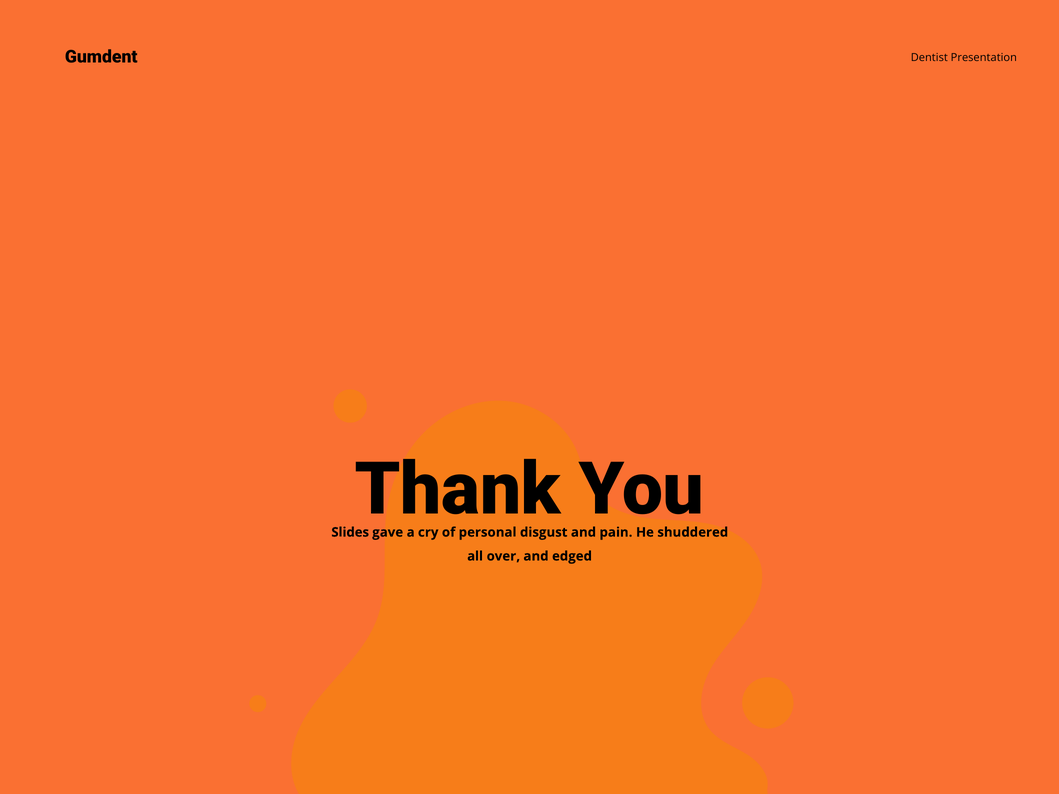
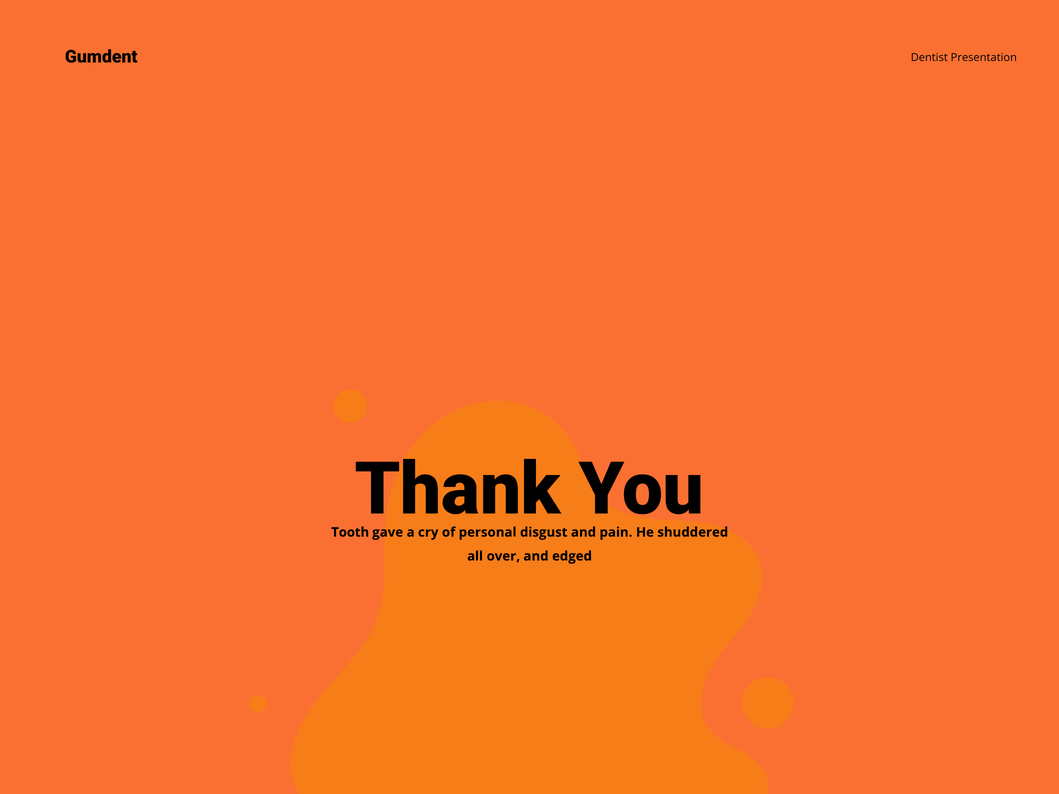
Slides: Slides -> Tooth (350, 532)
